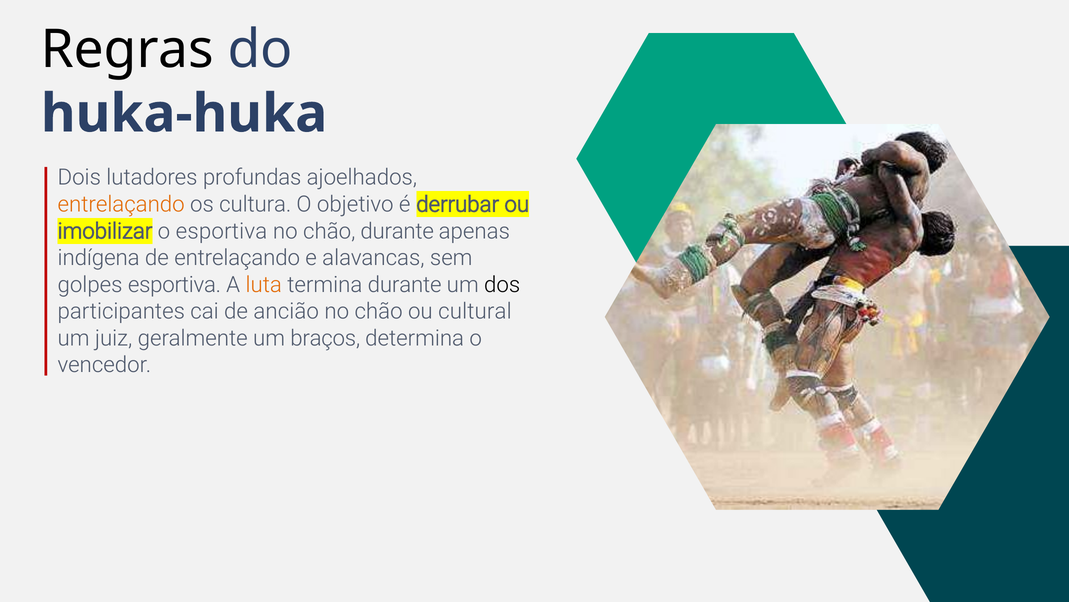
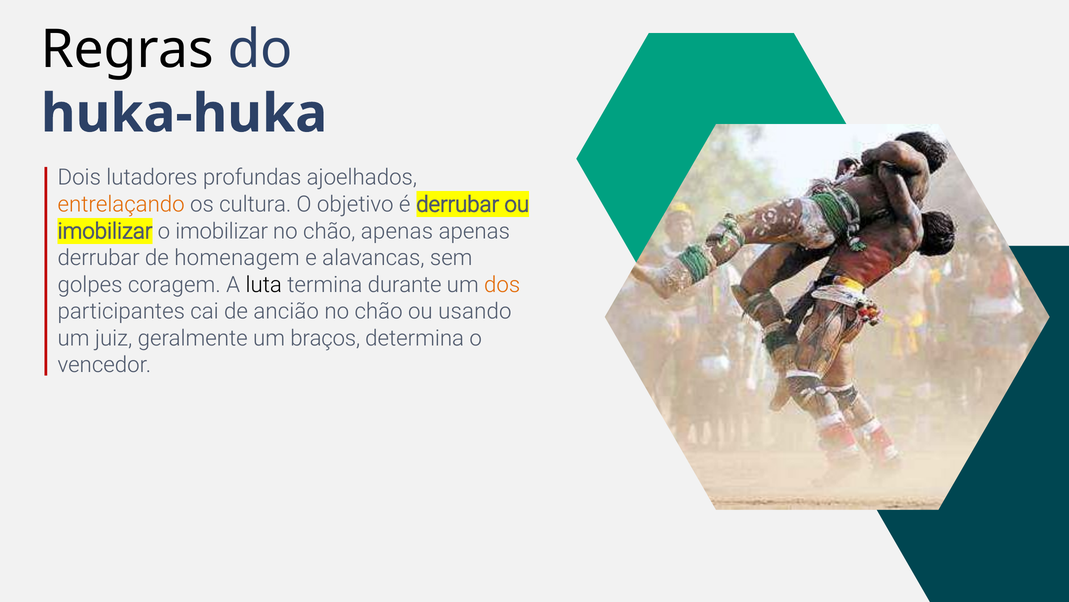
o esportiva: esportiva -> imobilizar (222, 231)
chão durante: durante -> apenas (397, 231)
indígena: indígena -> derrubar (99, 258)
de entrelaçando: entrelaçando -> homenagem (237, 258)
golpes esportiva: esportiva -> coragem (174, 284)
luta colour: orange -> black (264, 284)
dos colour: black -> orange (502, 284)
cultural: cultural -> usando (475, 311)
